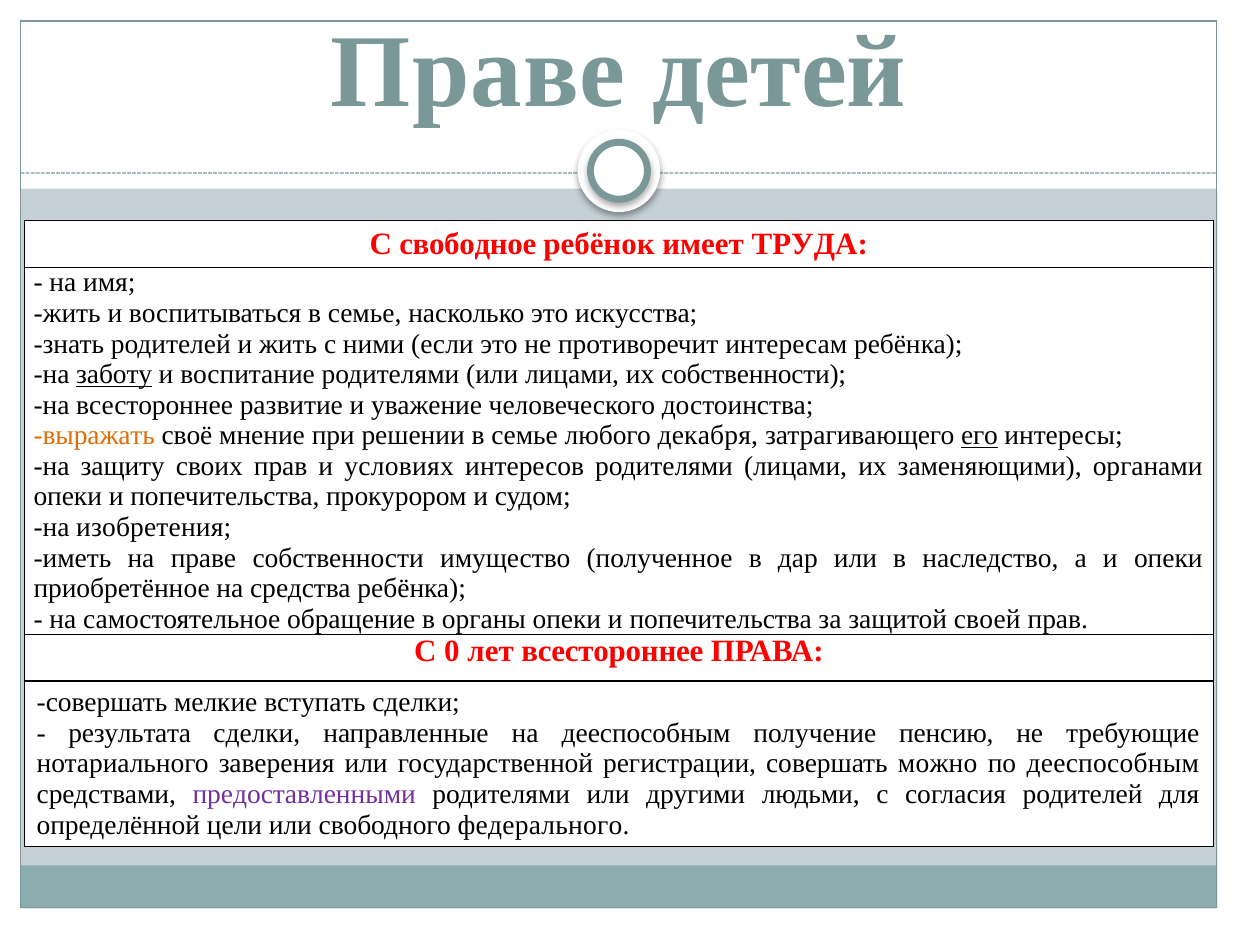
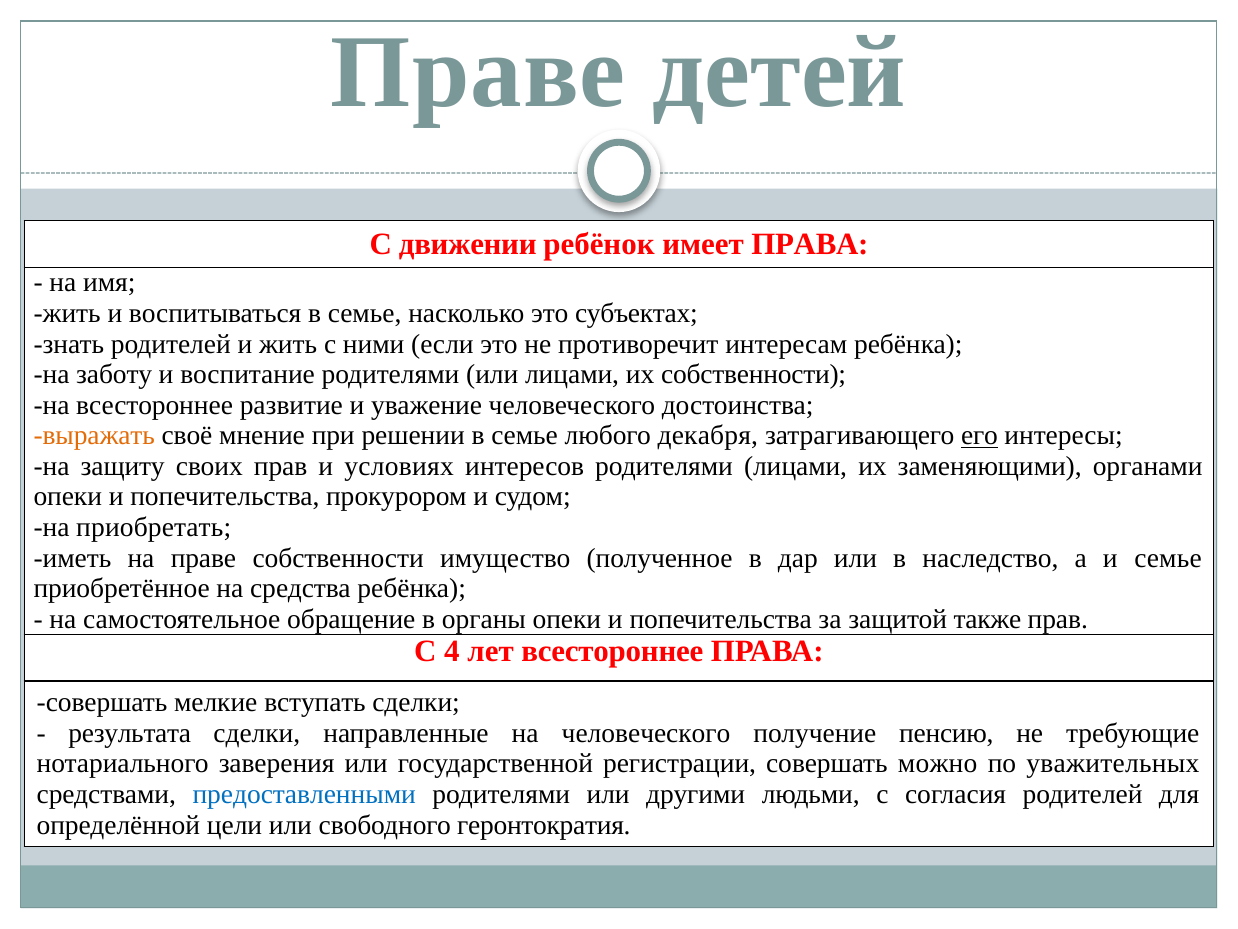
свободное: свободное -> движении (468, 244)
имеет ТРУДА: ТРУДА -> ПРАВА (810, 244)
искусства: искусства -> субъектах (636, 313)
заботу underline: present -> none (114, 374)
изобретения: изобретения -> приобретать (154, 527)
и опеки: опеки -> семье (1168, 558)
своей: своей -> также (987, 619)
0: 0 -> 4 (452, 651)
на дееспособным: дееспособным -> человеческого (646, 733)
по дееспособным: дееспособным -> уважительных (1113, 763)
предоставленными colour: purple -> blue (304, 794)
федерального: федерального -> геронтократия (544, 825)
